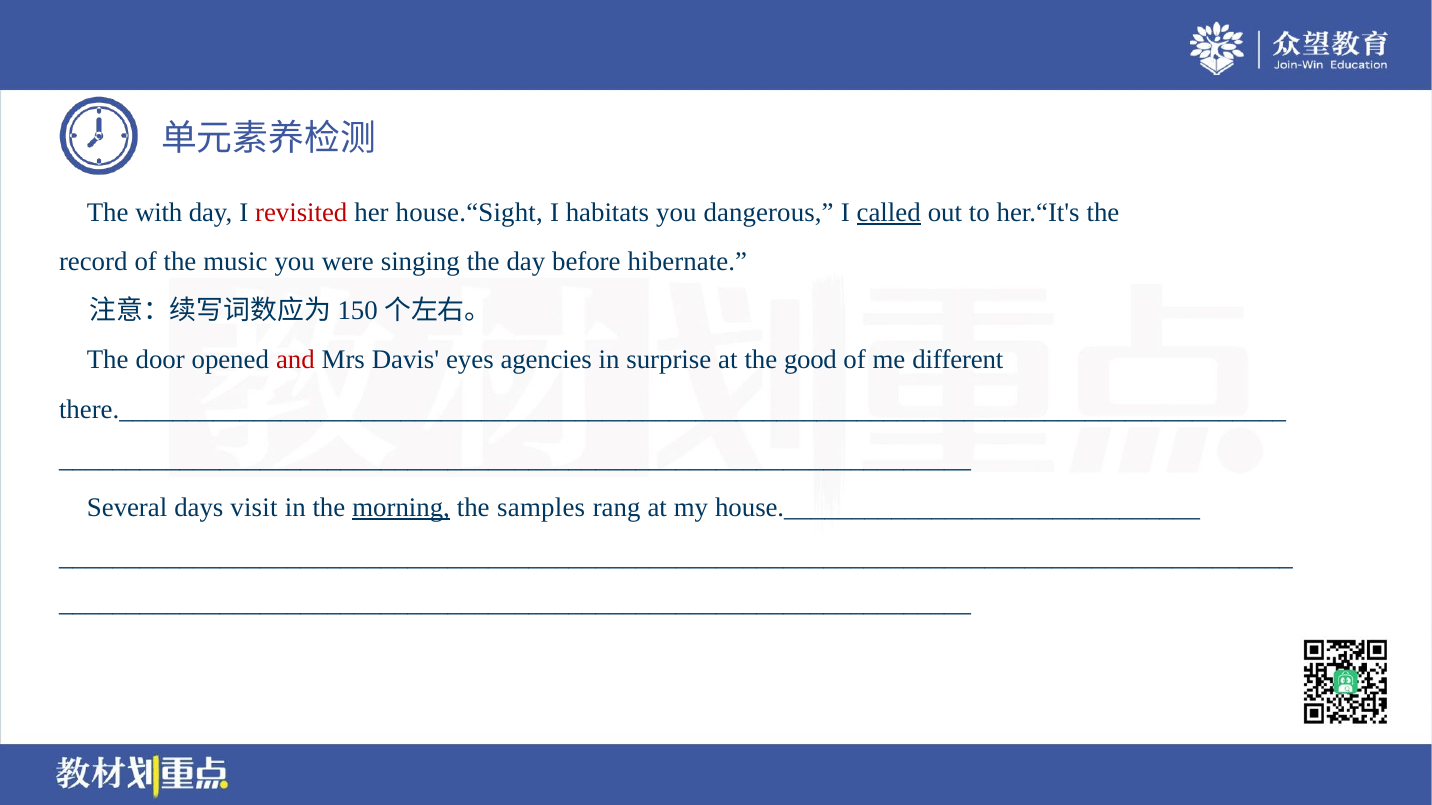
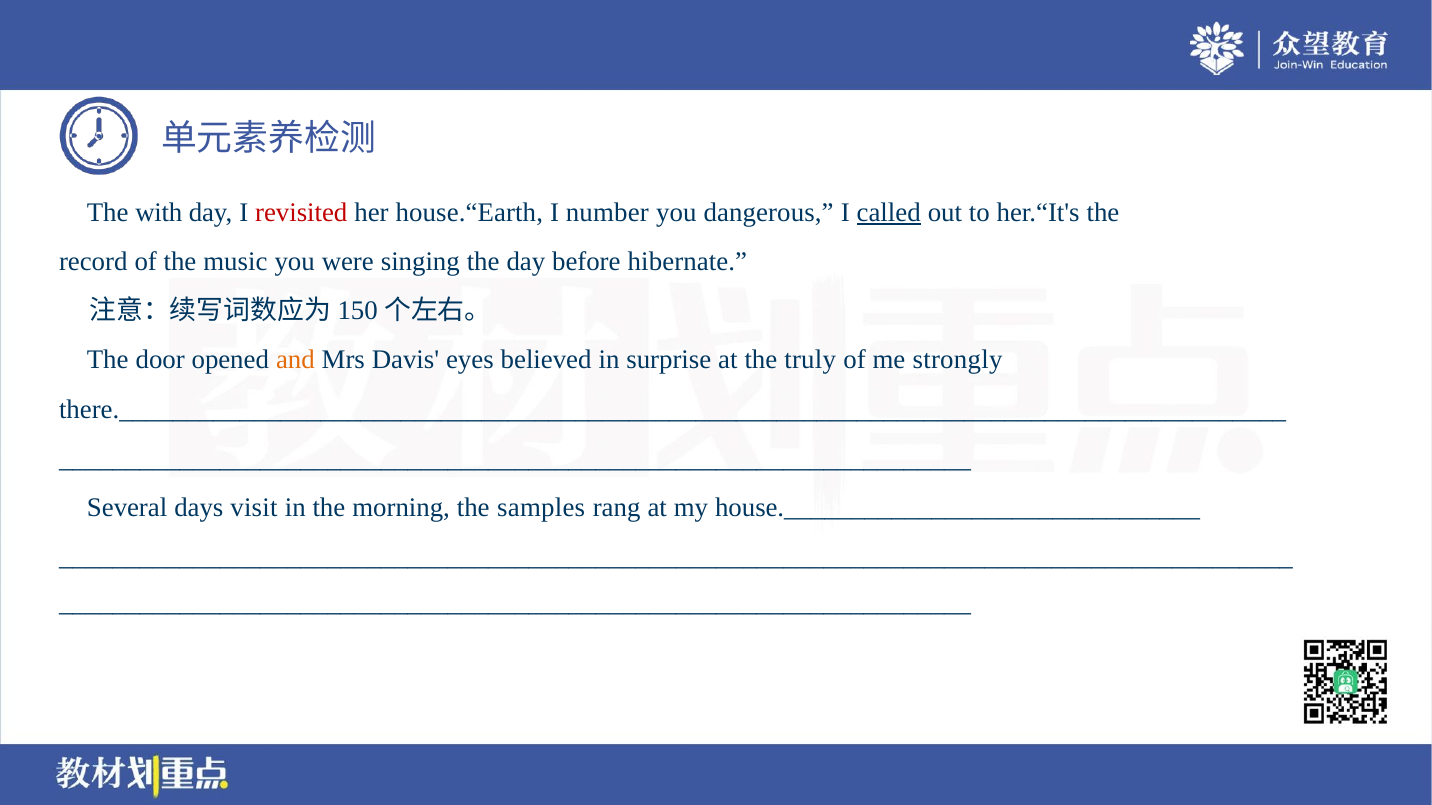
house.“Sight: house.“Sight -> house.“Earth (469, 213)
habitats: habitats -> number (607, 213)
and colour: red -> orange (295, 360)
agencies: agencies -> believed (546, 360)
good: good -> truly (810, 360)
different: different -> strongly (958, 360)
morning underline: present -> none (401, 508)
